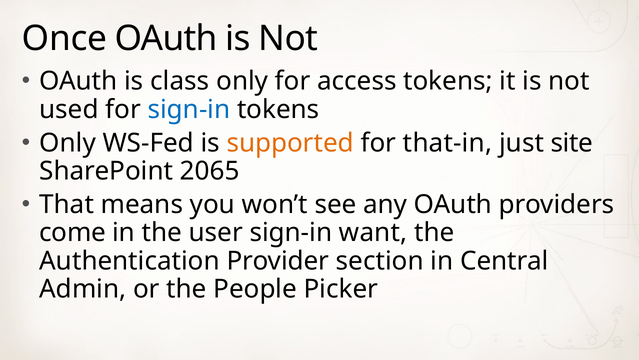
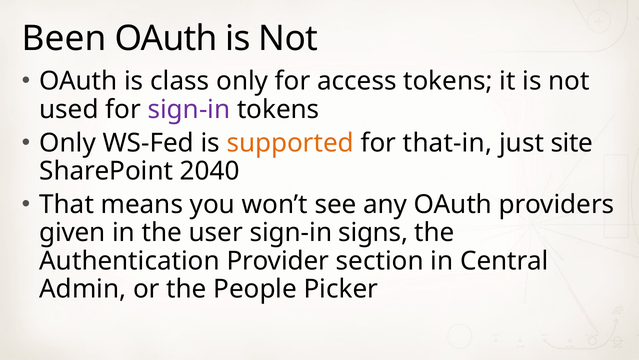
Once: Once -> Been (64, 39)
sign-in colour: blue -> purple (189, 109)
2065: 2065 -> 2040 (210, 171)
come: come -> given (73, 232)
want: want -> signs (373, 232)
